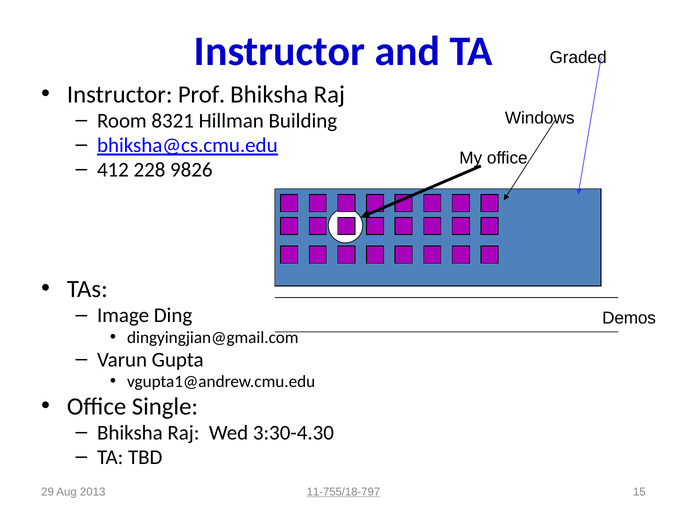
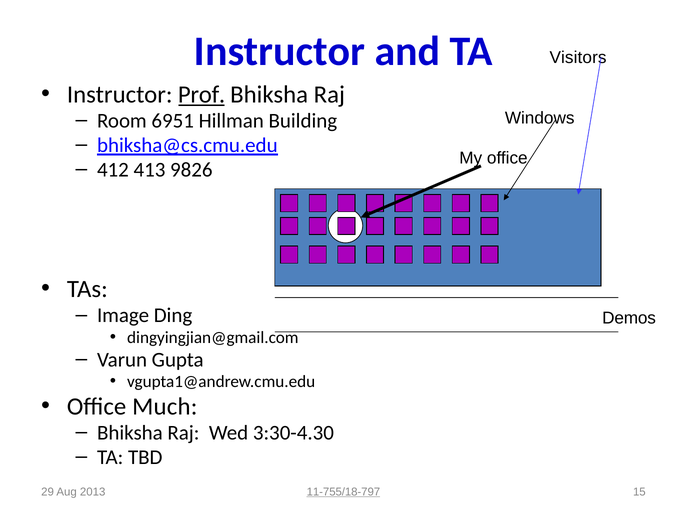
Graded: Graded -> Visitors (578, 58)
Prof underline: none -> present (202, 94)
8321: 8321 -> 6951 (173, 121)
228: 228 -> 413 (149, 170)
Single: Single -> Much (165, 407)
